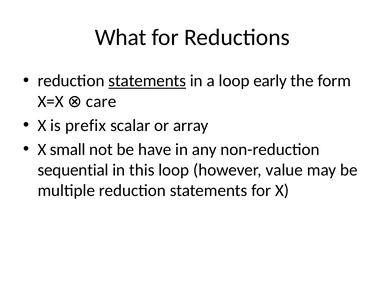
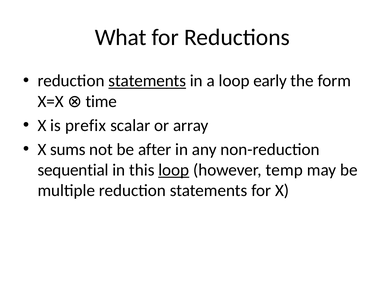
care: care -> time (101, 101)
small: small -> sums (68, 149)
have: have -> after (155, 149)
loop underline: none -> present (174, 170)
value: value -> temp (284, 170)
